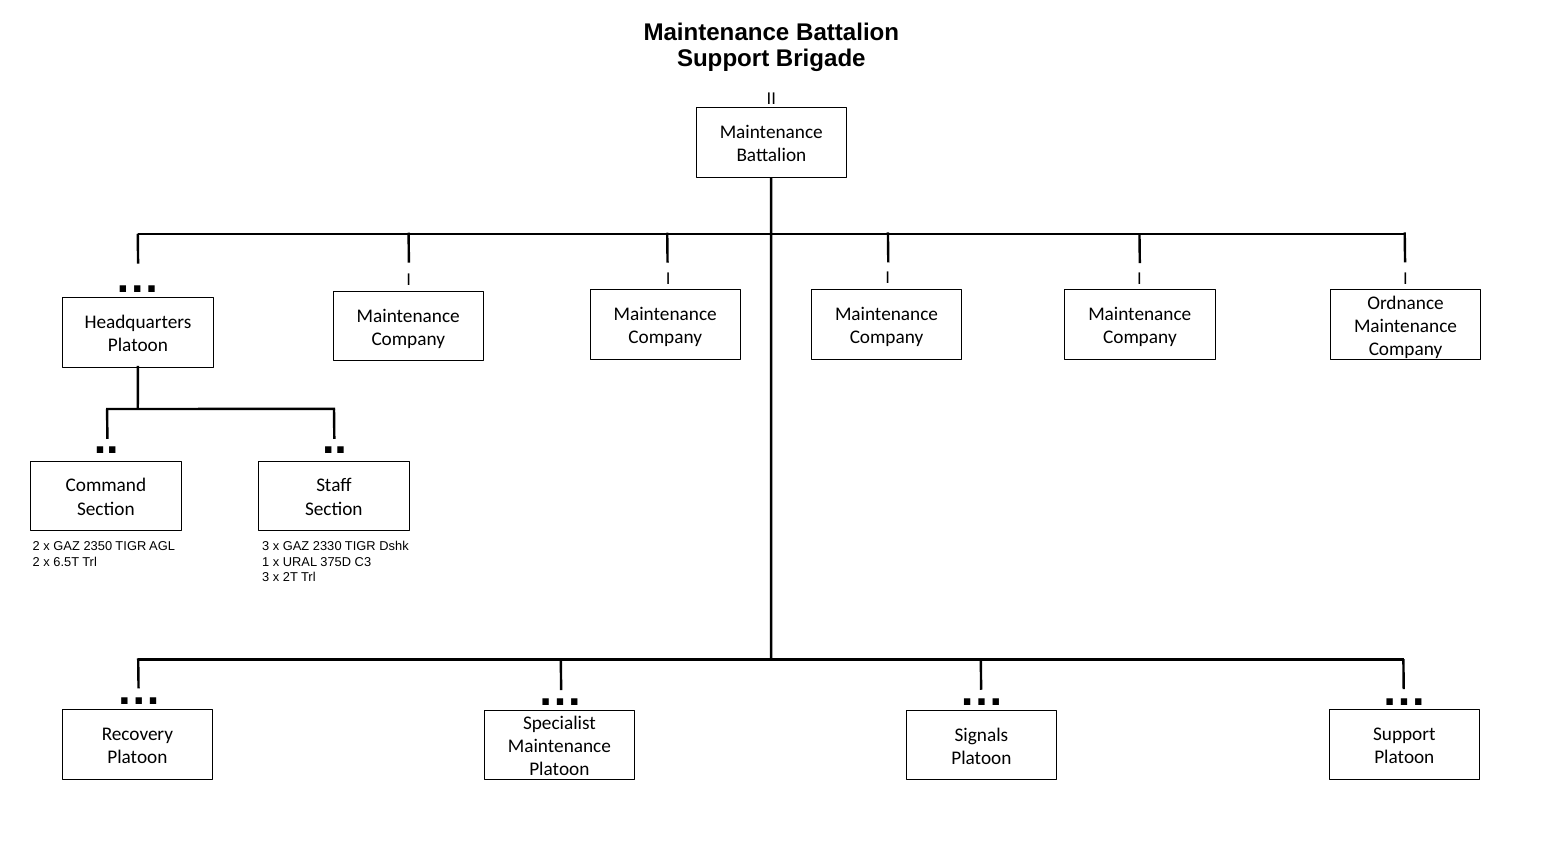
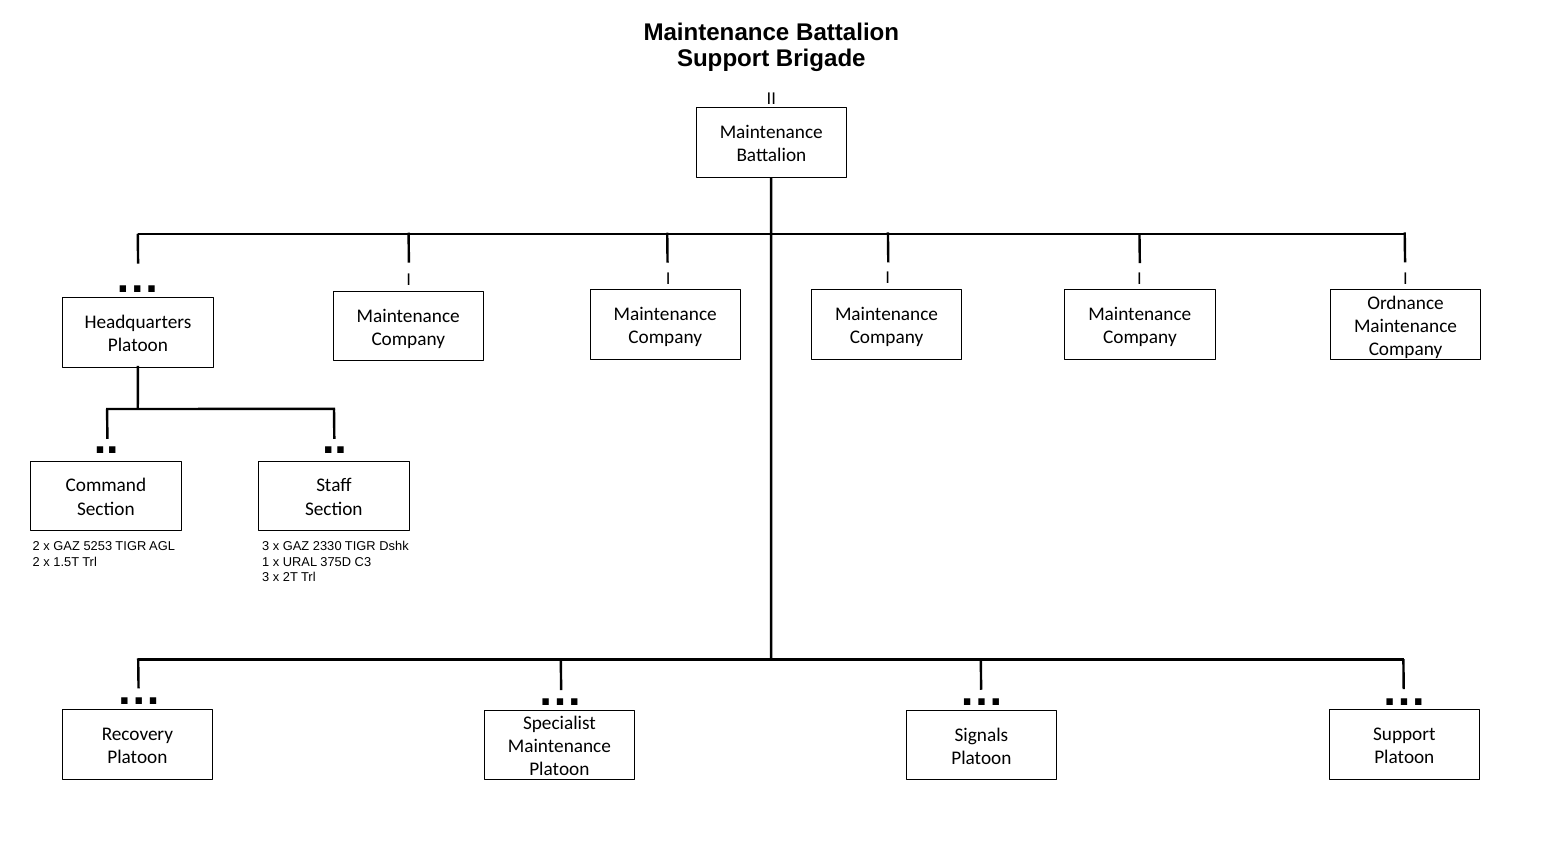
2350: 2350 -> 5253 (98, 546)
6.5T: 6.5T -> 1.5T (66, 562)
